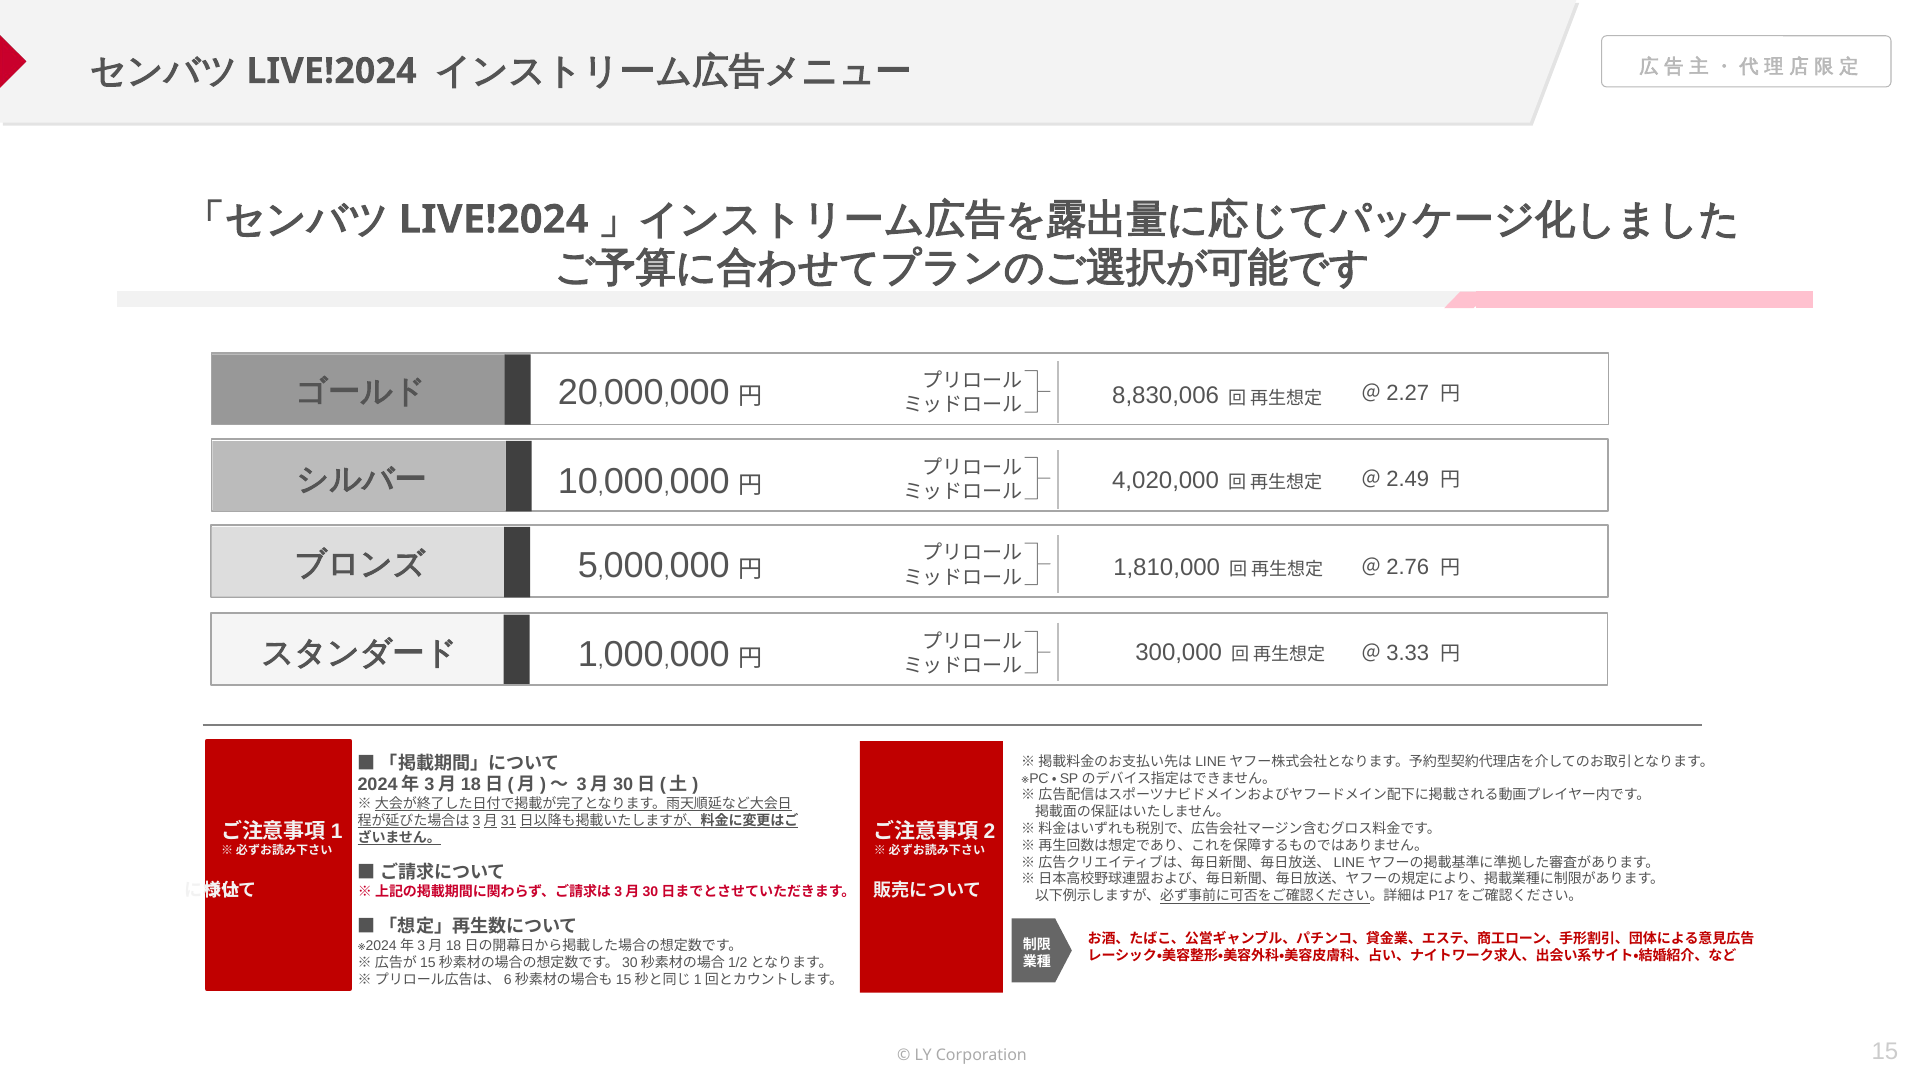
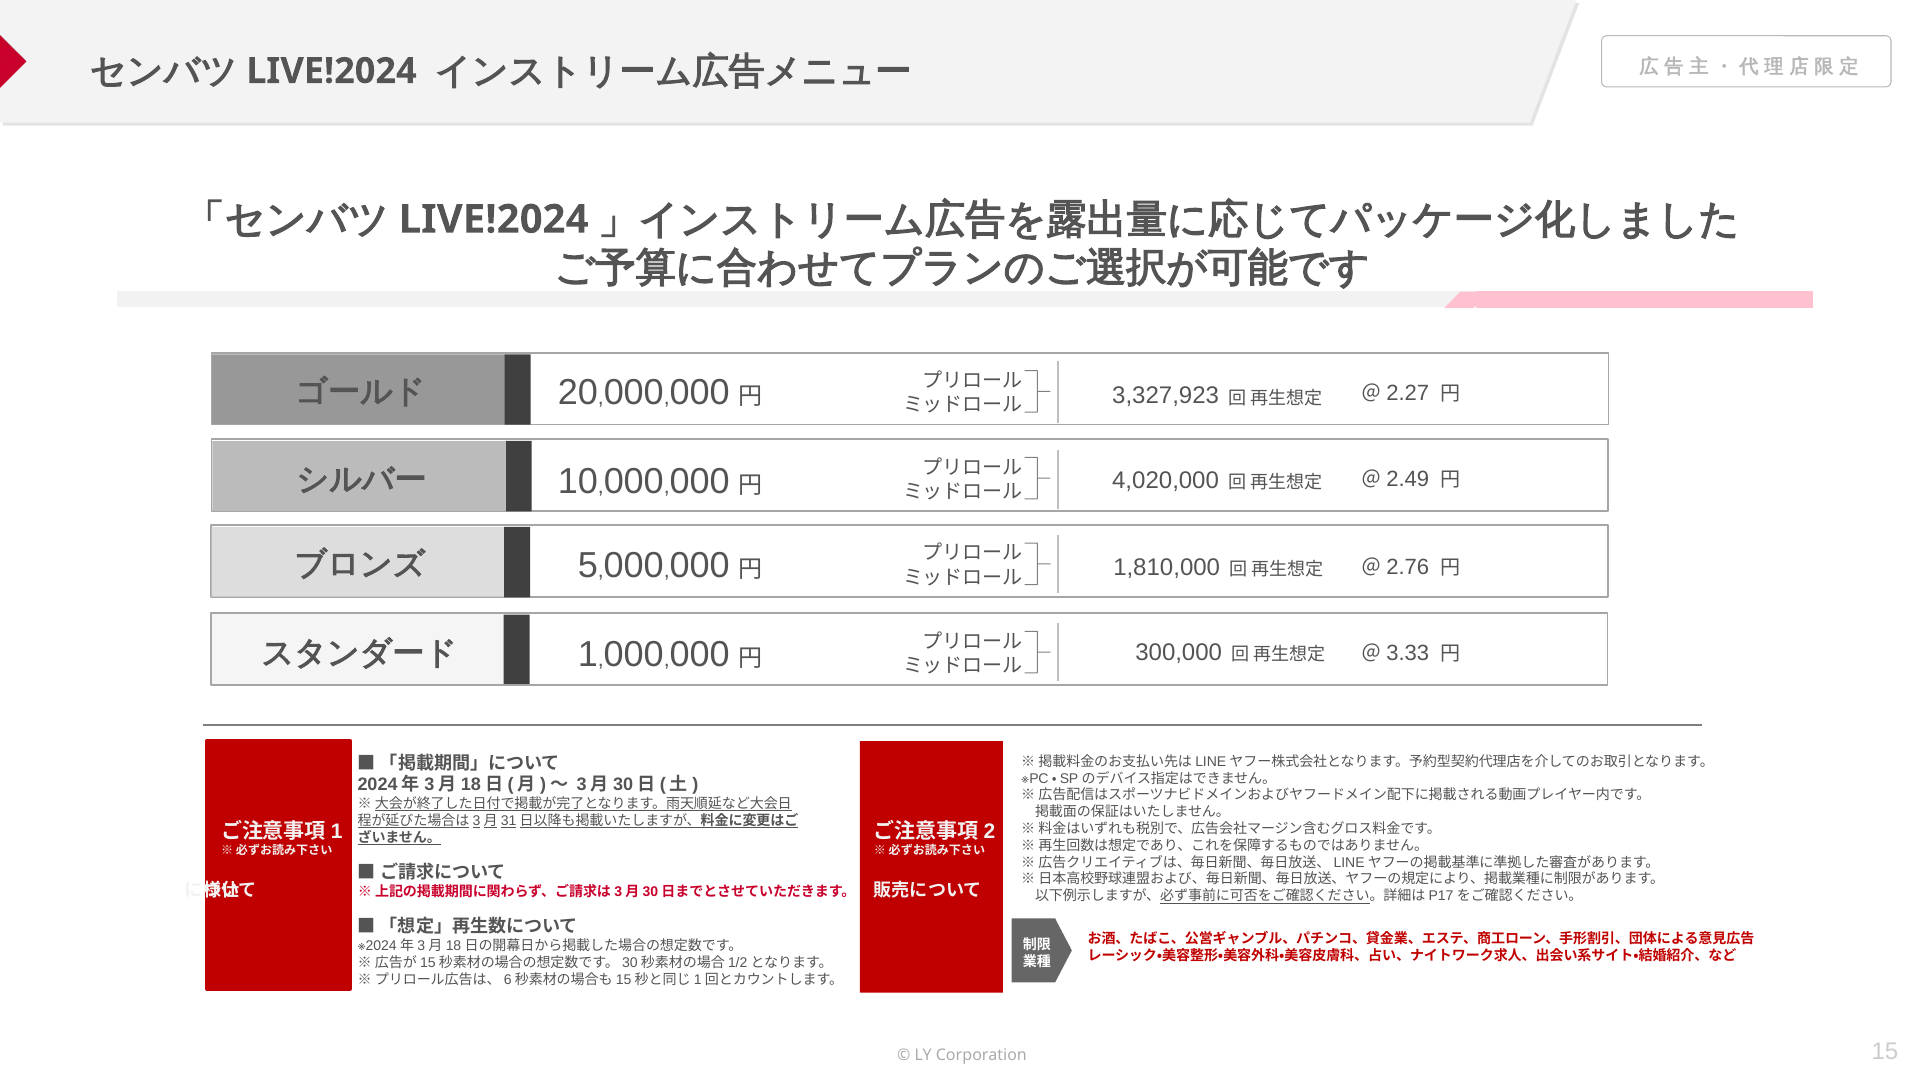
8,830,006: 8,830,006 -> 3,327,923 (1166, 396)
